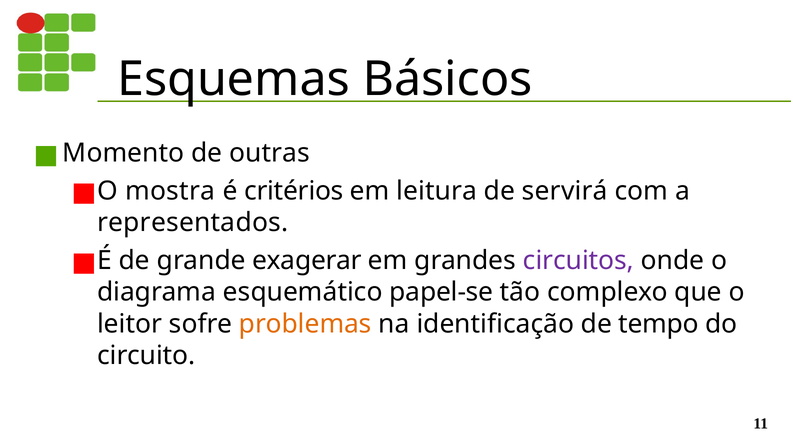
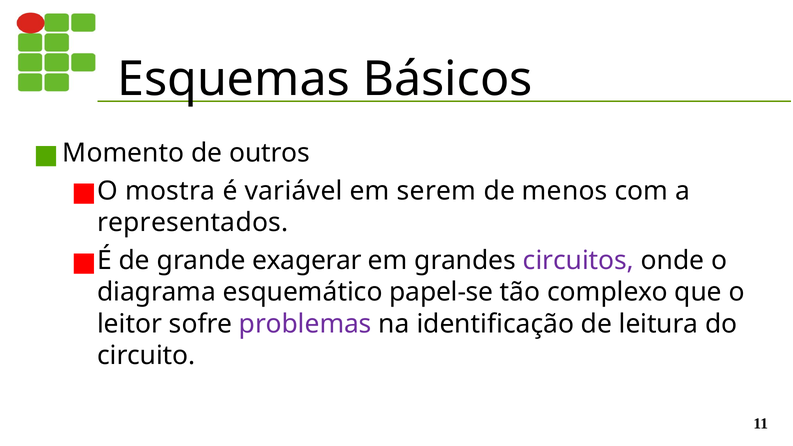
outras: outras -> outros (270, 153)
critérios: critérios -> variável (294, 191)
leitura: leitura -> serem (437, 191)
servirá: servirá -> menos (565, 191)
problemas colour: orange -> purple (305, 324)
tempo: tempo -> leitura (659, 324)
